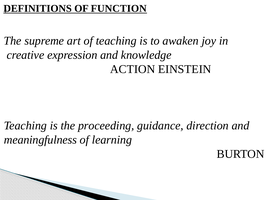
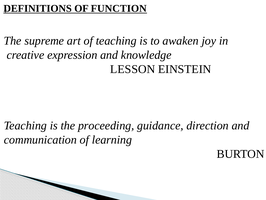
ACTION: ACTION -> LESSON (133, 69)
meaningfulness: meaningfulness -> communication (40, 139)
